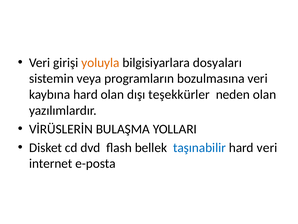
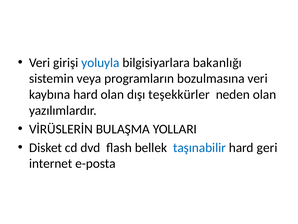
yoluyla colour: orange -> blue (100, 63)
dosyaları: dosyaları -> bakanlığı (217, 63)
hard veri: veri -> geri (267, 147)
